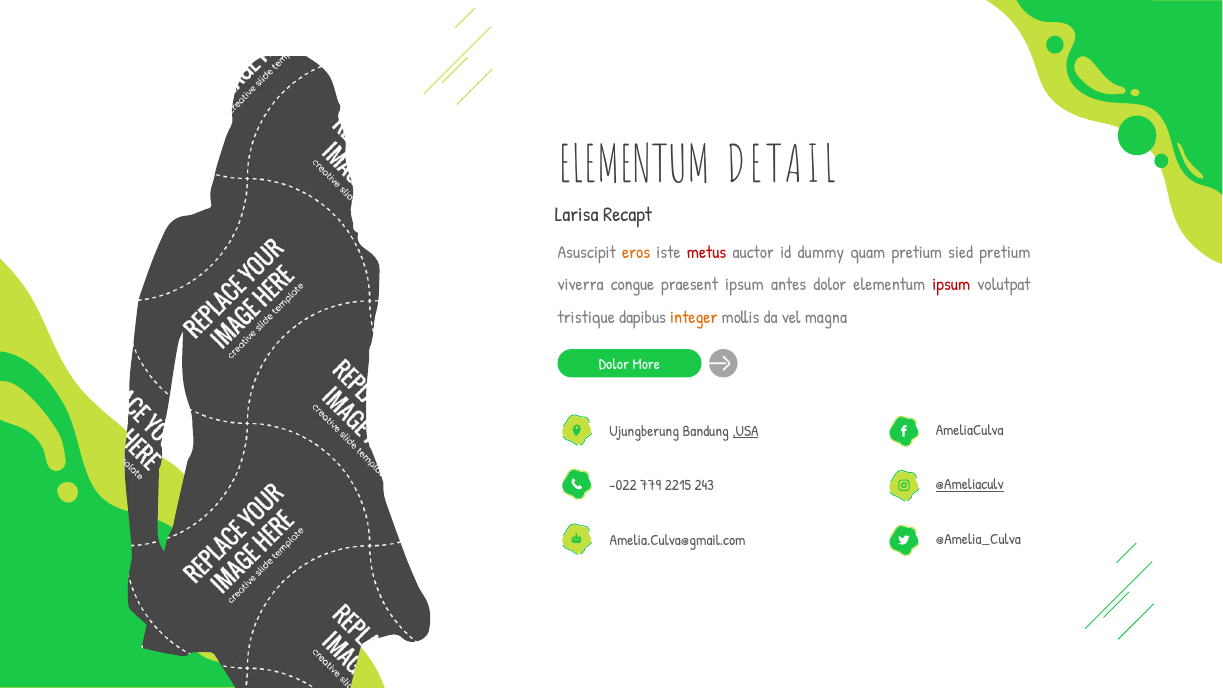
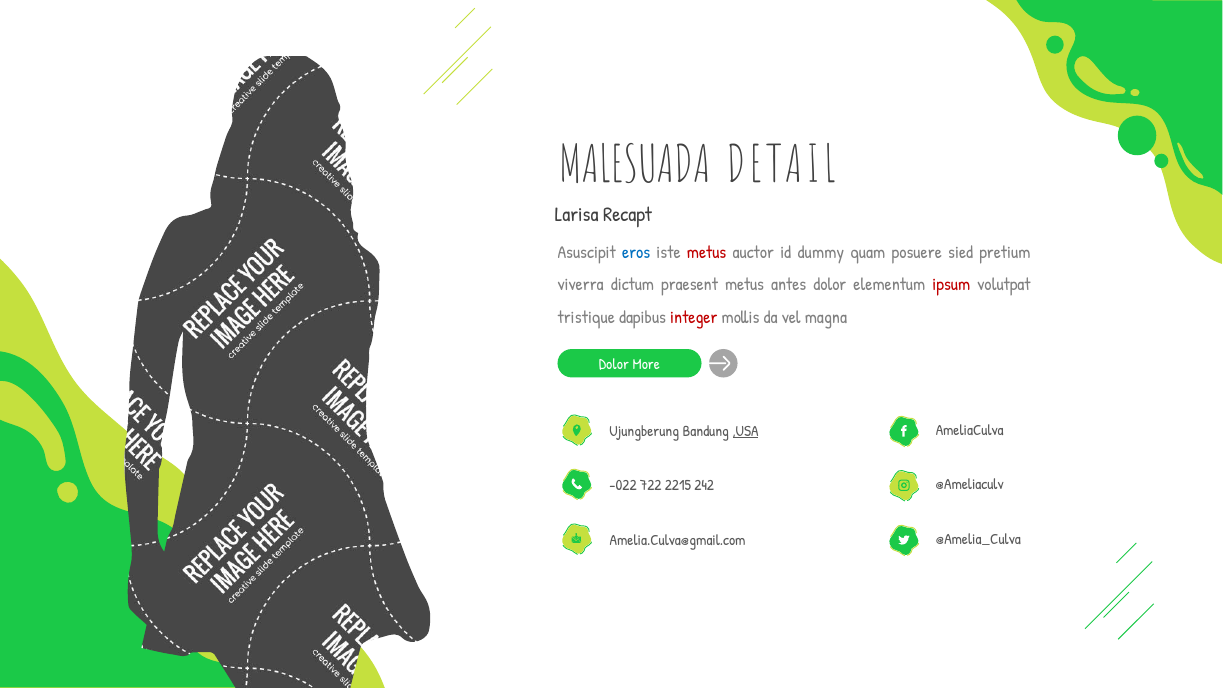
ELEMENTUM: ELEMENTUM -> MALESUADA (635, 166)
eros colour: orange -> blue (636, 253)
quam pretium: pretium -> posuere (917, 253)
congue: congue -> dictum (632, 285)
praesent ipsum: ipsum -> metus (745, 285)
integer colour: orange -> red (694, 317)
@Ameliaculv underline: present -> none (970, 485)
779: 779 -> 722 (651, 485)
243: 243 -> 242 (704, 485)
